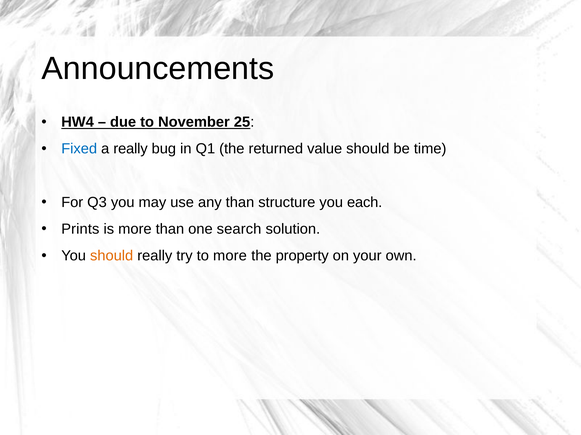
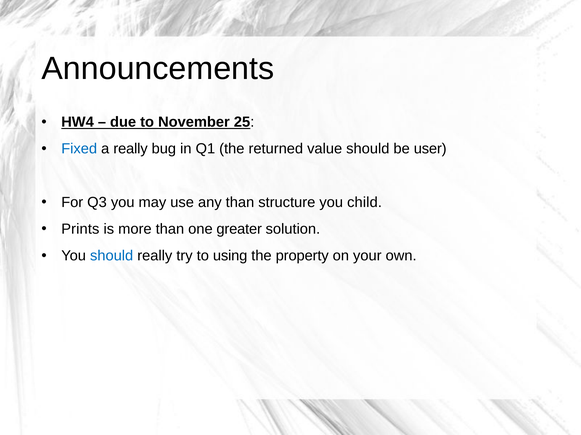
time: time -> user (430, 149)
each: each -> child (365, 203)
search: search -> greater (239, 229)
should colour: orange -> blue (112, 256)
to more: more -> using (230, 256)
